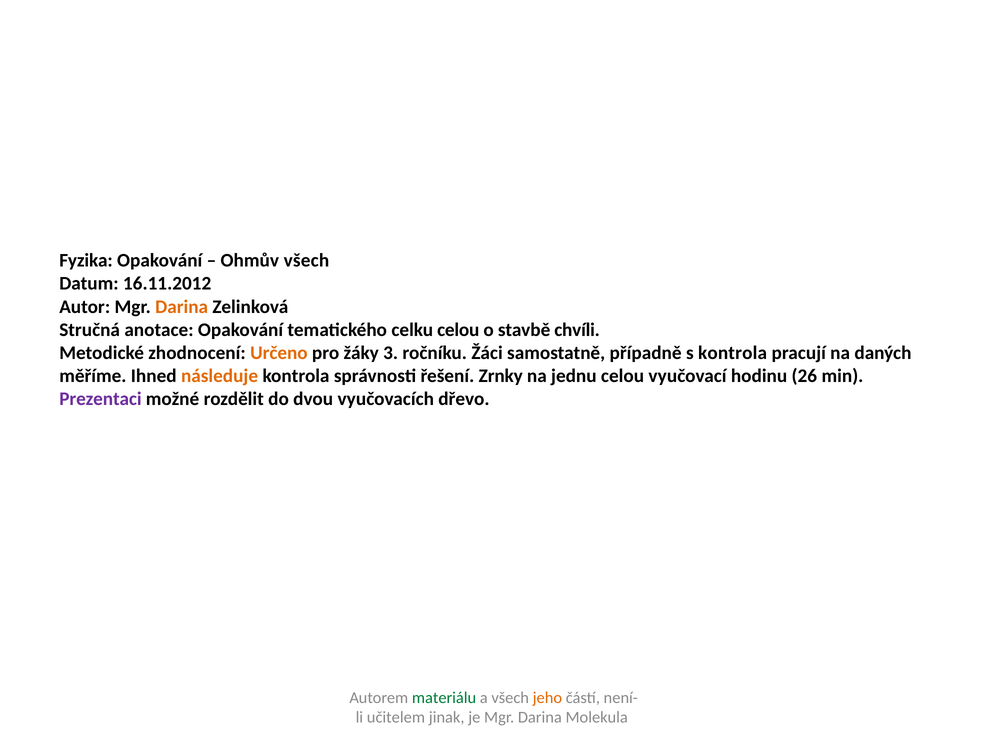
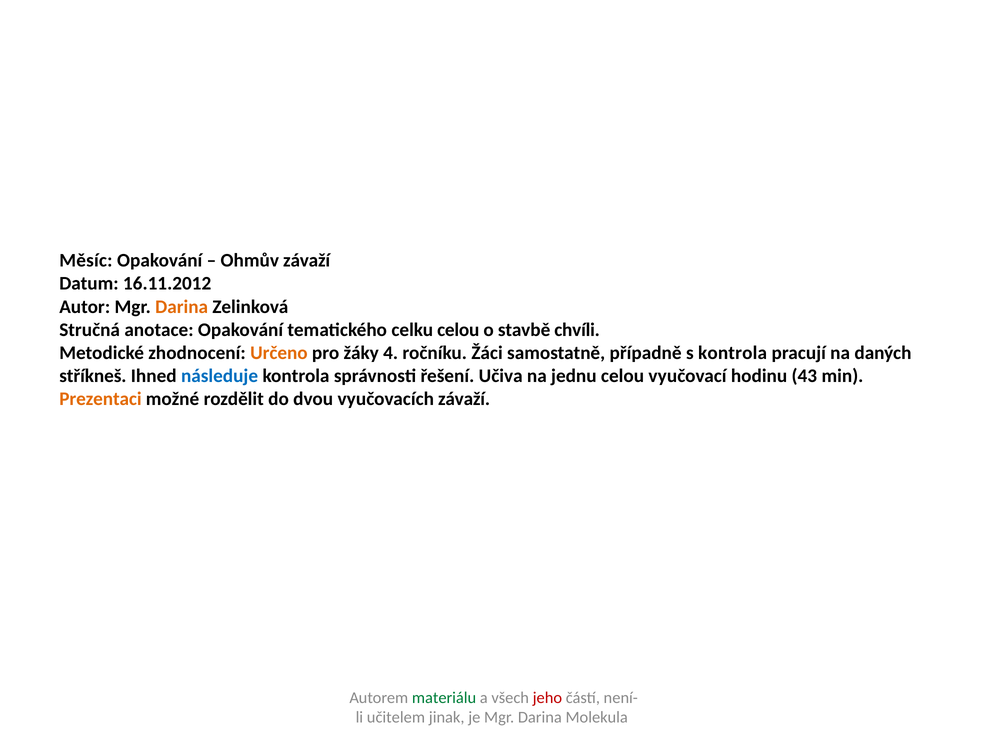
Fyzika: Fyzika -> Měsíc (86, 261)
Ohmův všech: všech -> závaží (307, 261)
3: 3 -> 4 (391, 353)
měříme: měříme -> stříkneš (93, 376)
následuje colour: orange -> blue (220, 376)
Zrnky: Zrnky -> Učiva (501, 376)
26: 26 -> 43 (804, 376)
Prezentaci colour: purple -> orange (100, 399)
vyučovacích dřevo: dřevo -> závaží (464, 399)
jeho colour: orange -> red (547, 698)
